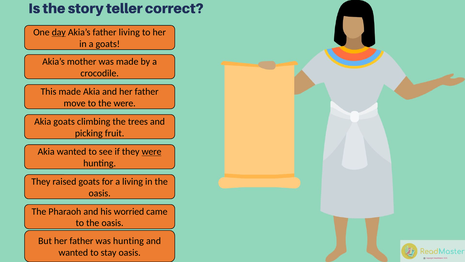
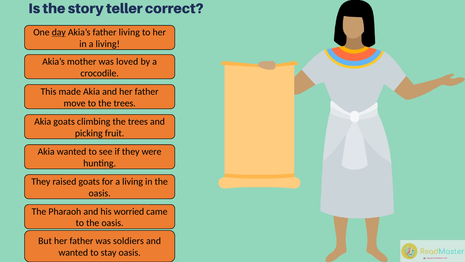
in a goats: goats -> living (108, 44)
was made: made -> loved (127, 61)
to the were: were -> trees (125, 103)
were underline: present -> none (152, 151)
was hunting: hunting -> soldiers (128, 241)
